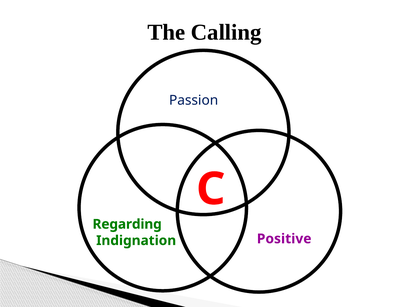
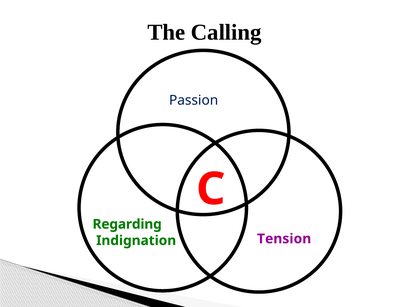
Positive: Positive -> Tension (284, 239)
